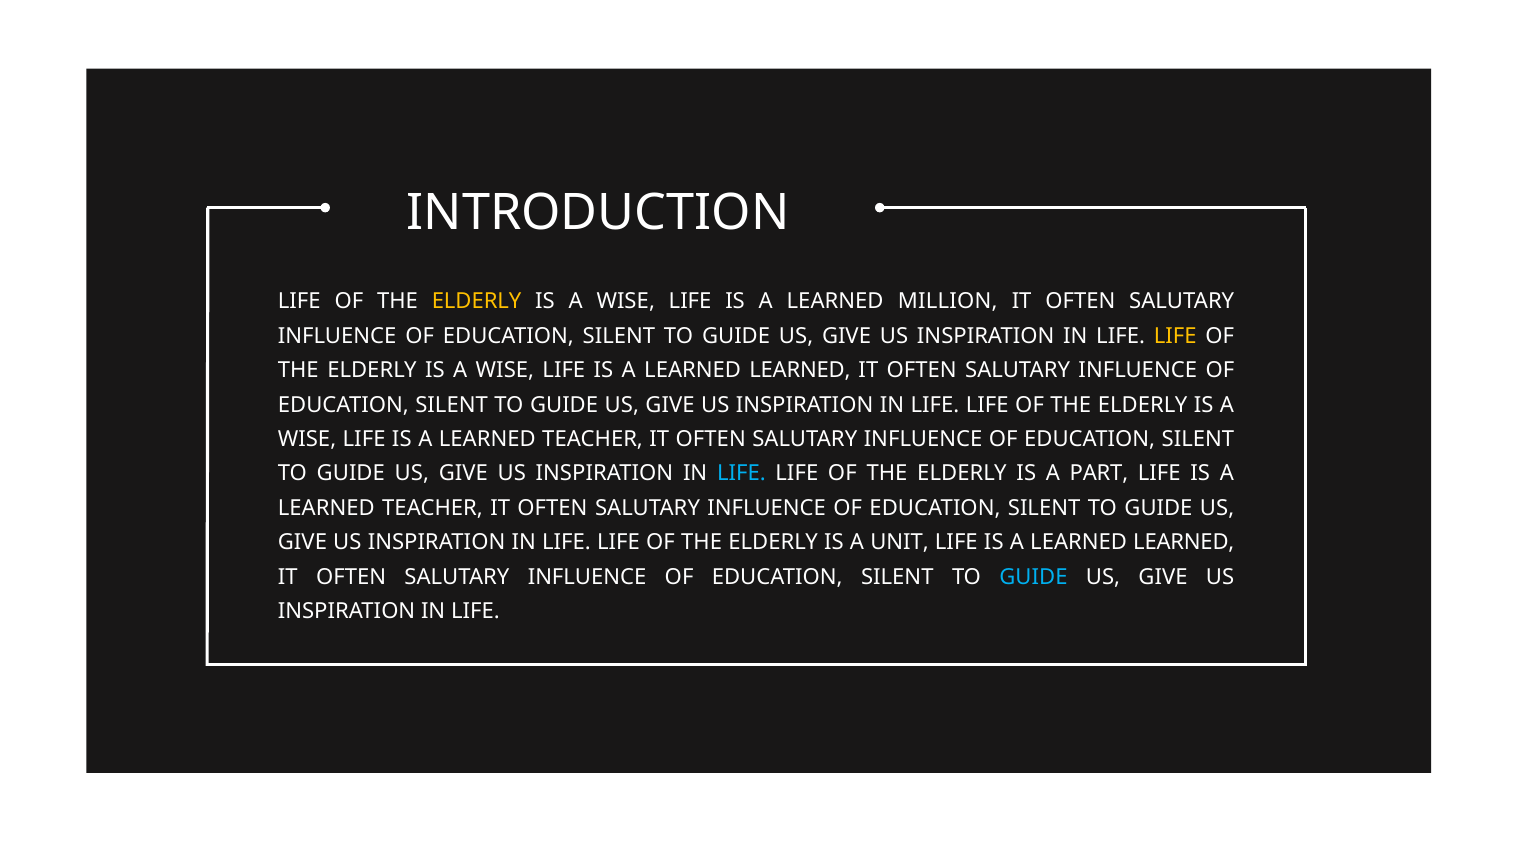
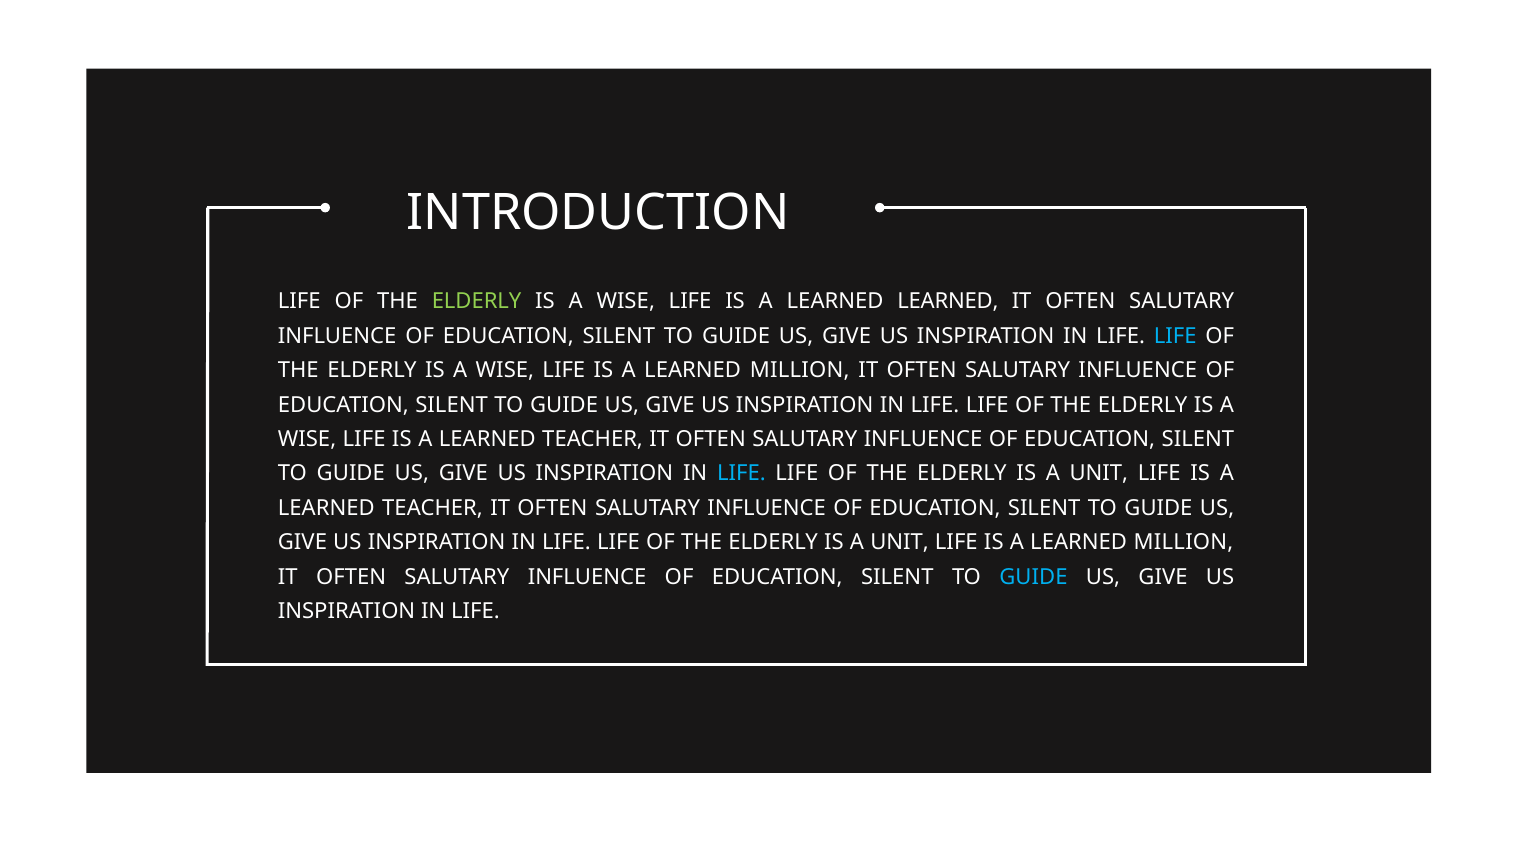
ELDERLY colour: yellow -> light green (477, 302)
LEARNED MILLION: MILLION -> LEARNED (948, 302)
LIFE colour: yellow -> light blue (1175, 336)
LEARNED: LEARNED -> MILLION (800, 371)
PART: PART -> UNIT (1099, 474)
LEARNED: LEARNED -> MILLION (1184, 543)
